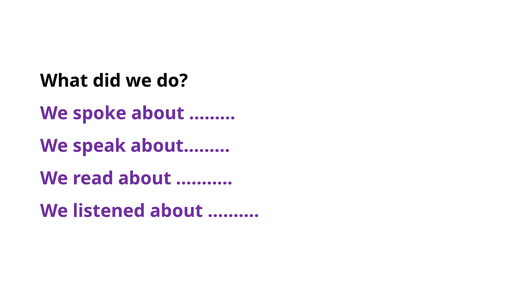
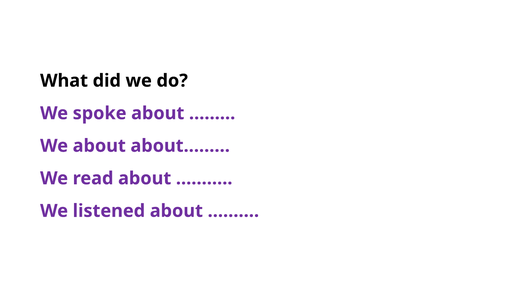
We speak: speak -> about (99, 146)
